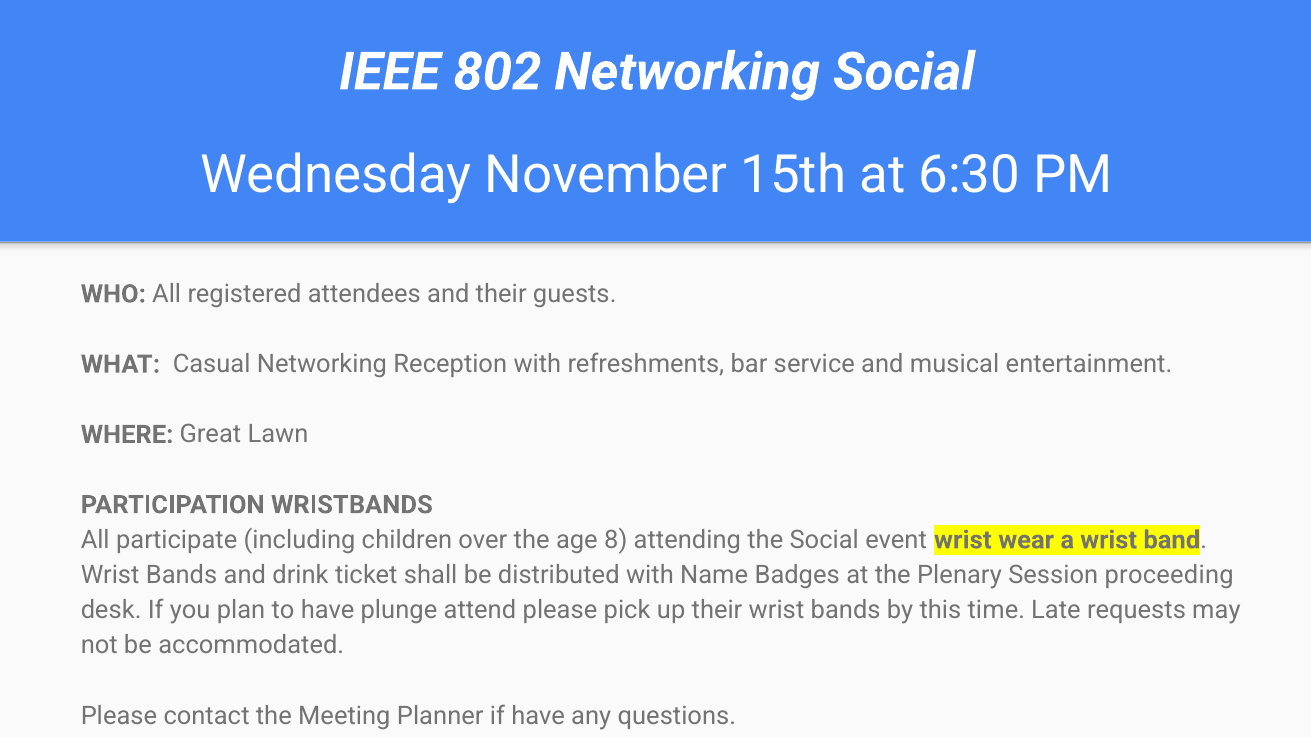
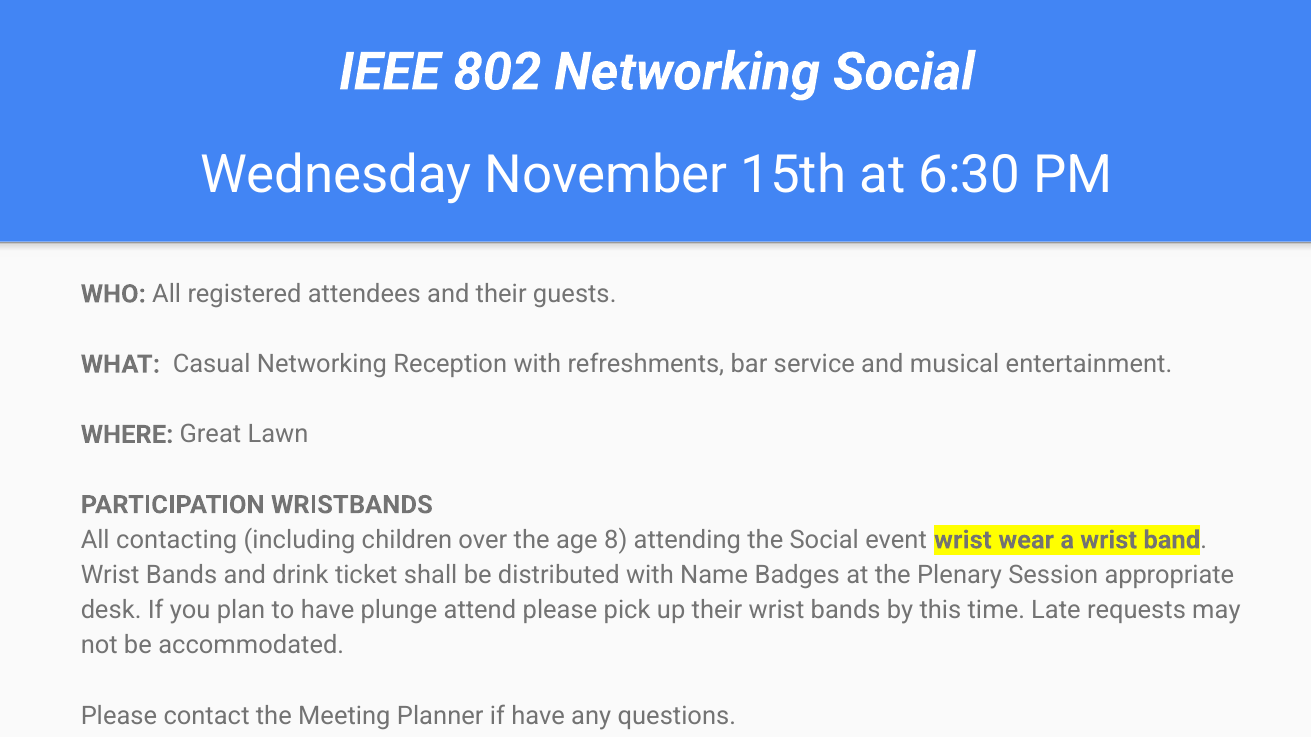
participate: participate -> contacting (177, 540)
proceeding: proceeding -> appropriate (1169, 575)
